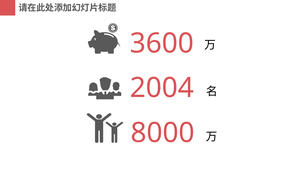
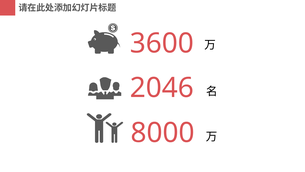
2004: 2004 -> 2046 (162, 88)
